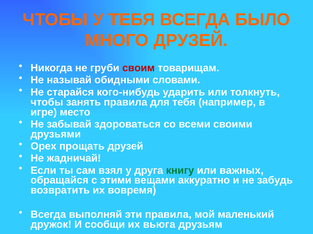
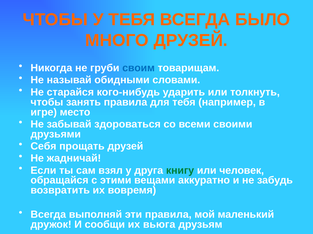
своим colour: red -> blue (139, 68)
Орех: Орех -> Себя (43, 147)
важных: важных -> человек (242, 171)
